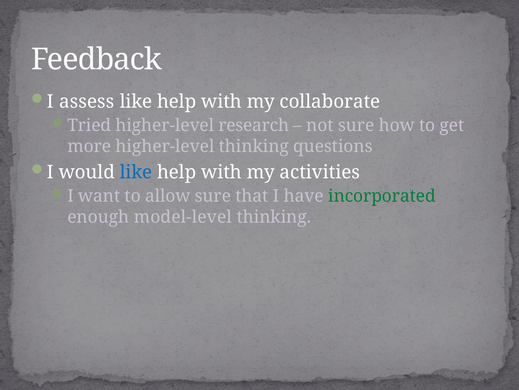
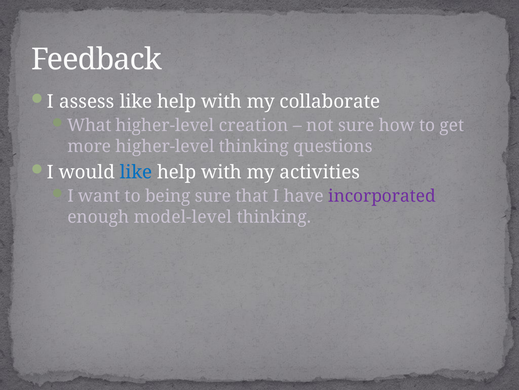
Tried: Tried -> What (89, 125)
research: research -> creation (254, 125)
allow: allow -> being (168, 196)
incorporated colour: green -> purple (382, 196)
